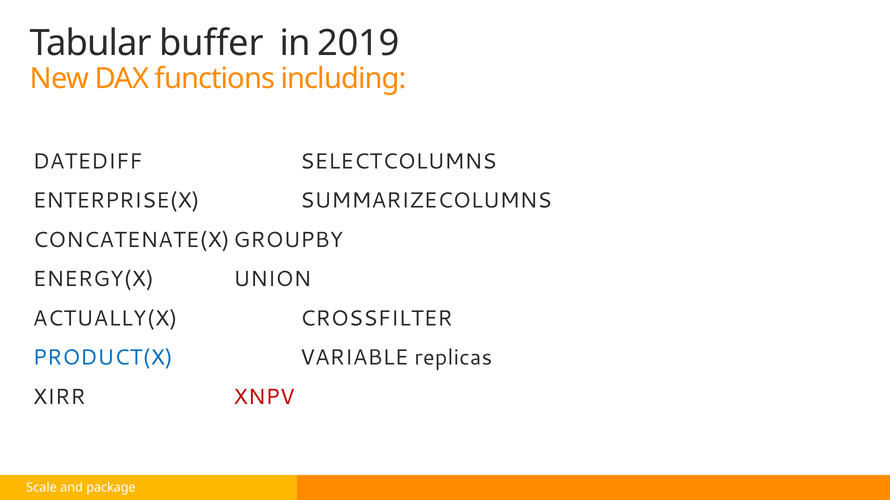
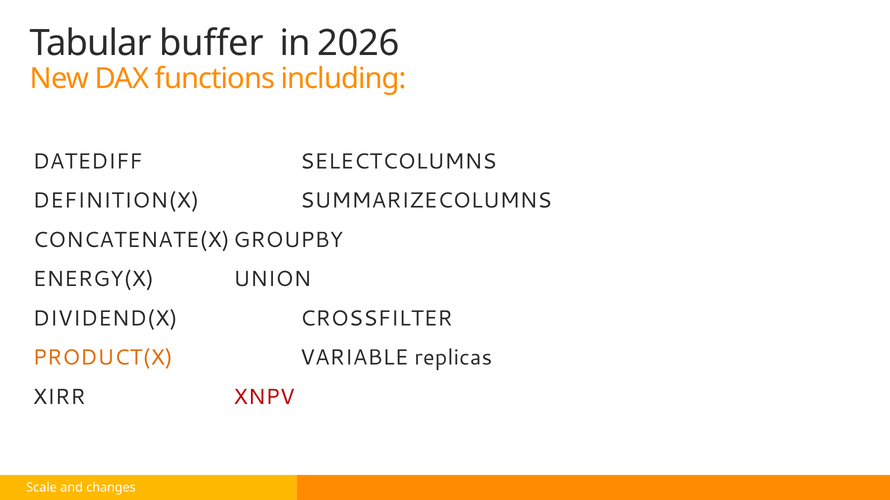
2019: 2019 -> 2026 (358, 44)
ENTERPRISE(X: ENTERPRISE(X -> DEFINITION(X (116, 201)
ACTUALLY(X: ACTUALLY(X -> DIVIDEND(X (105, 319)
PRODUCT(X colour: blue -> orange (103, 358)
package: package -> changes (111, 488)
